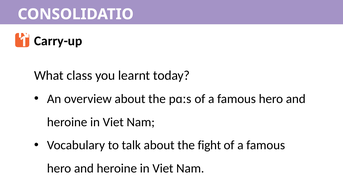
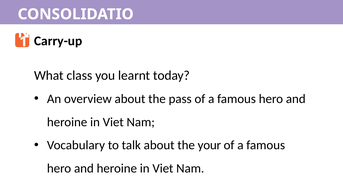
pɑːs: pɑːs -> pass (180, 99)
fight: fight -> your (209, 145)
